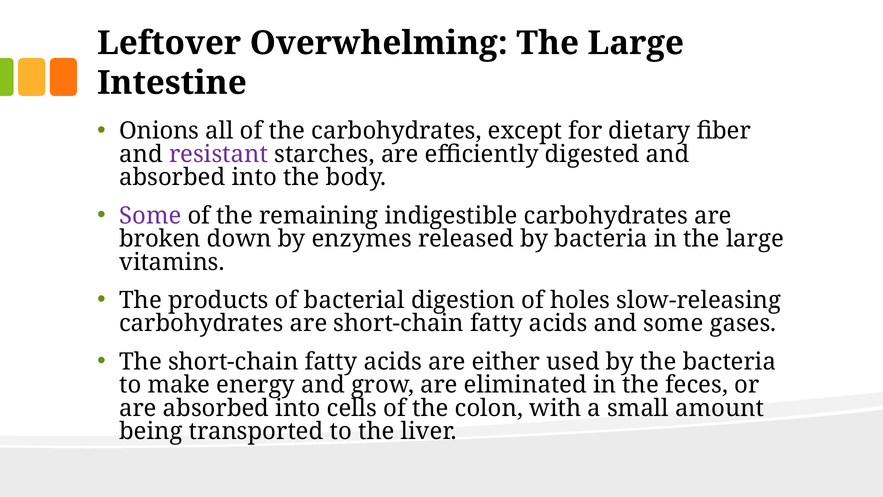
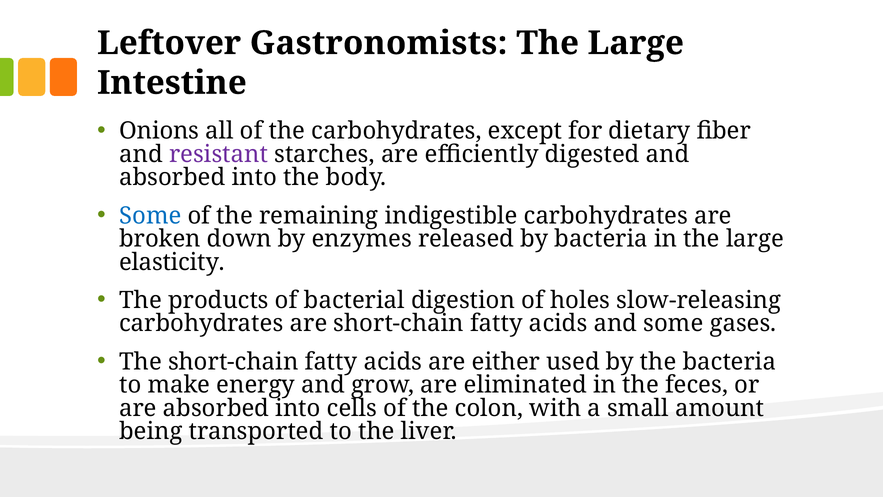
Overwhelming: Overwhelming -> Gastronomists (379, 43)
Some colour: purple -> blue (150, 216)
vitamins: vitamins -> elasticity (172, 262)
